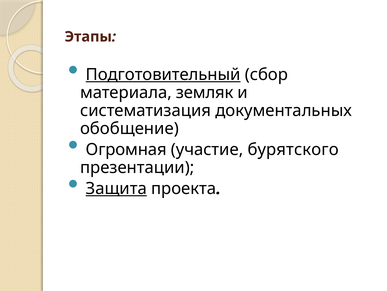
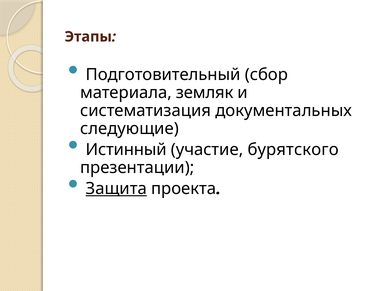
Подготовительный underline: present -> none (163, 74)
обобщение: обобщение -> следующие (129, 128)
Огромная: Огромная -> Истинный (126, 149)
